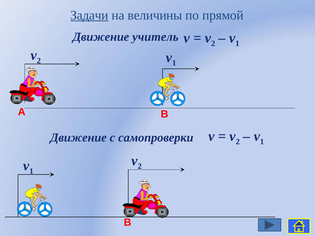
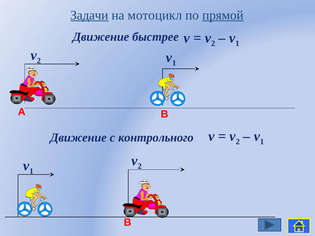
величины: величины -> мотоцикл (155, 15)
прямой underline: none -> present (223, 15)
учитель: учитель -> быстрее (155, 37)
самопроверки: самопроверки -> контрольного (156, 138)
